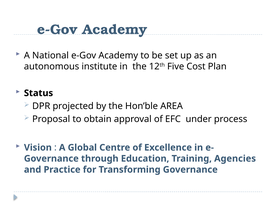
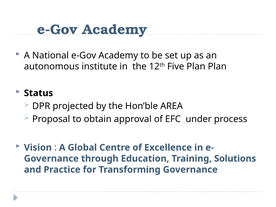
Five Cost: Cost -> Plan (196, 66)
Agencies: Agencies -> Solutions (235, 159)
